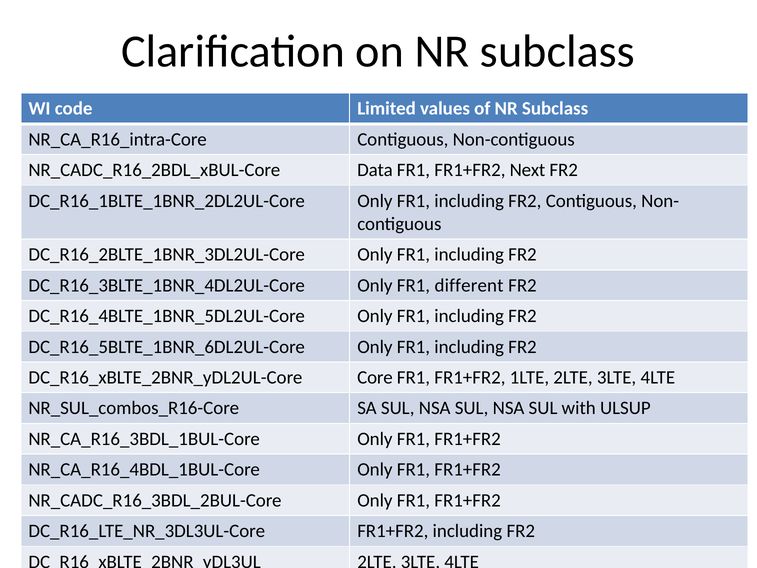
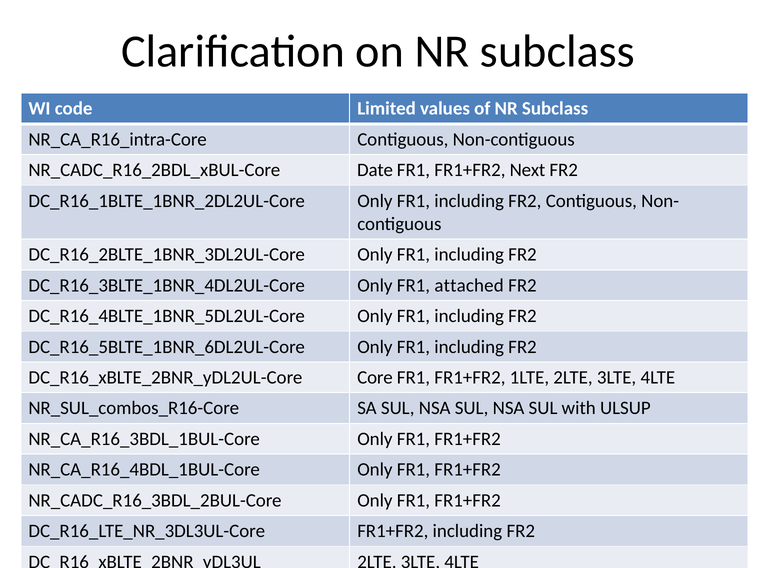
Data: Data -> Date (375, 170)
different: different -> attached (469, 285)
